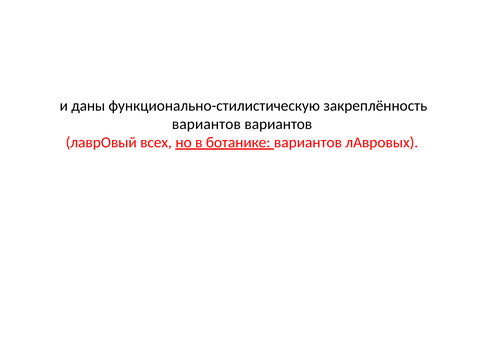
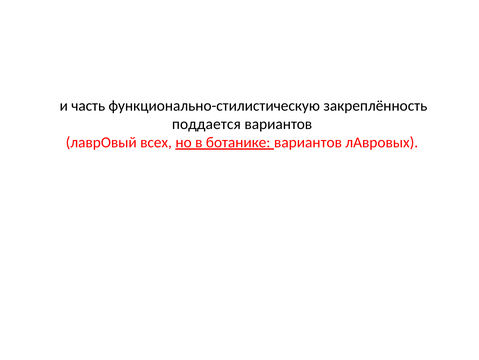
даны: даны -> часть (88, 106)
вариантов: вариантов -> поддается (206, 124)
